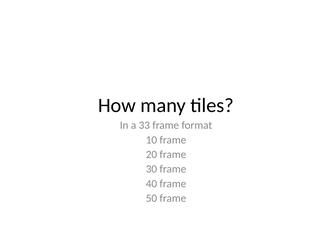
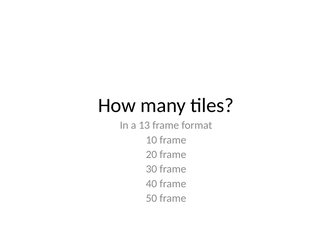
33: 33 -> 13 (144, 125)
